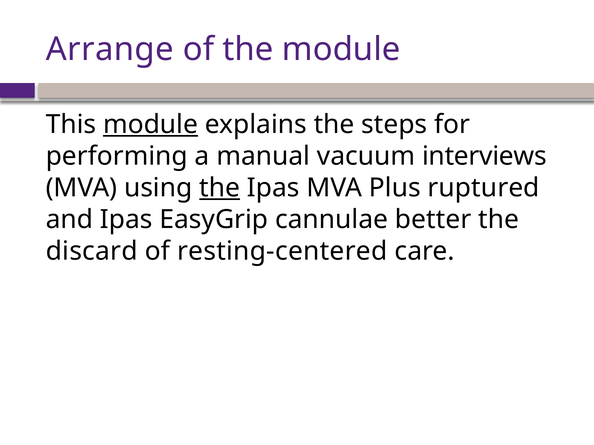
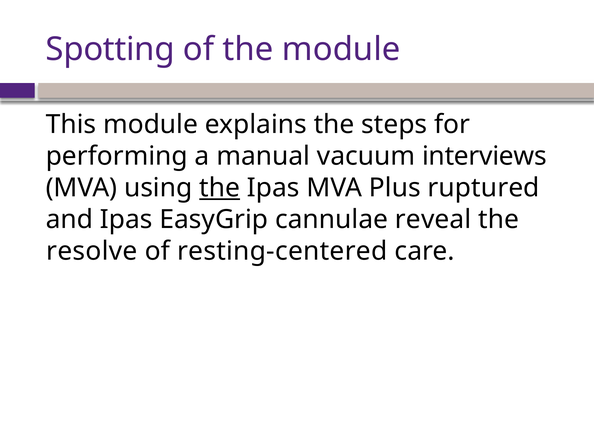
Arrange: Arrange -> Spotting (110, 49)
module underline: present -> none (150, 125)
better: better -> reveal (433, 220)
discard: discard -> resolve (92, 251)
